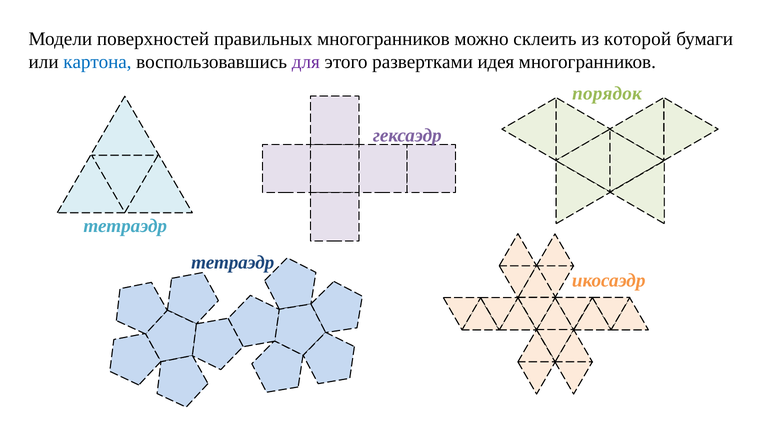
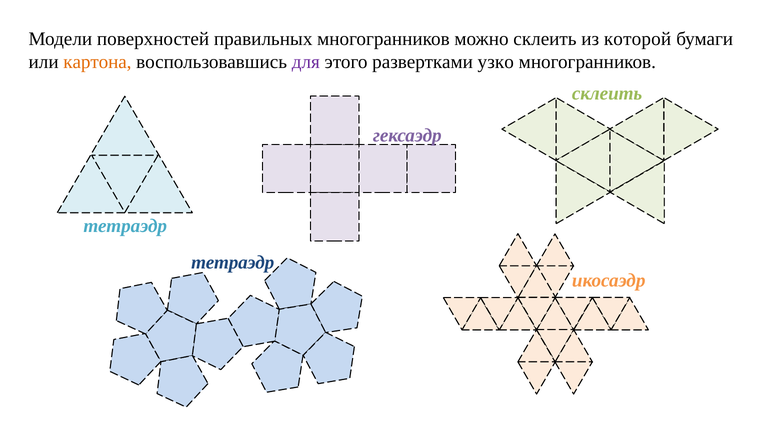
картона colour: blue -> orange (97, 62)
идея: идея -> узко (496, 62)
порядок: порядок -> склеить (607, 93)
